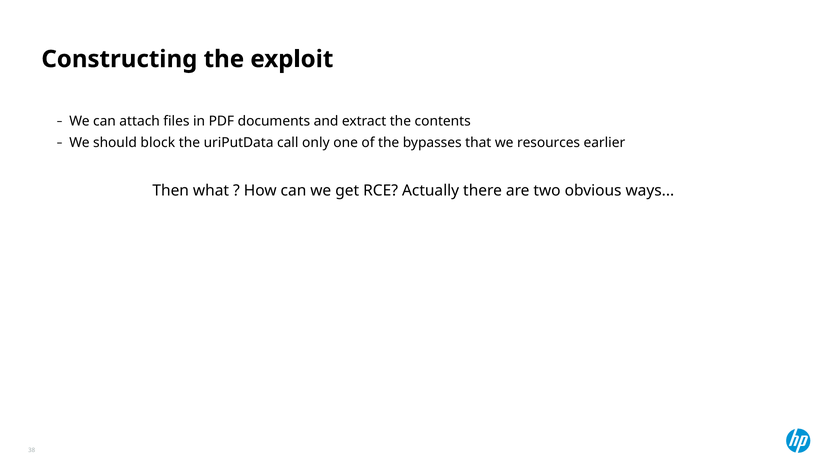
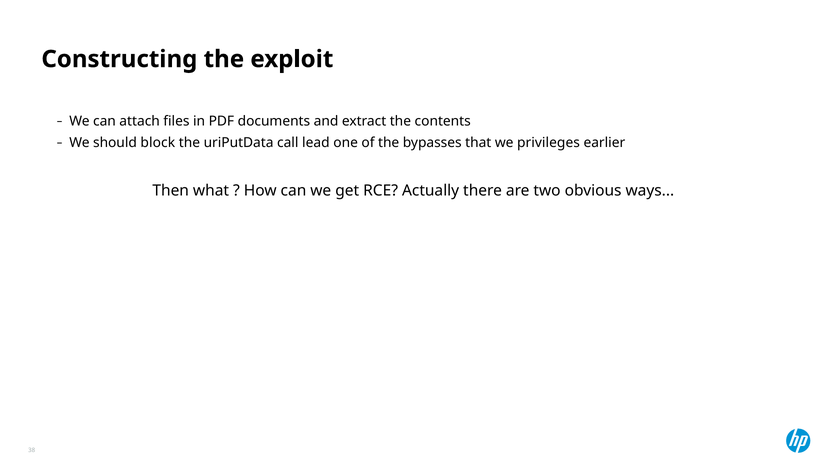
only: only -> lead (316, 143)
resources: resources -> privileges (548, 143)
